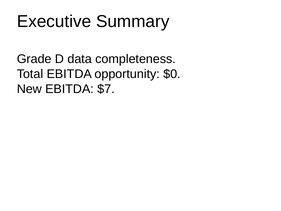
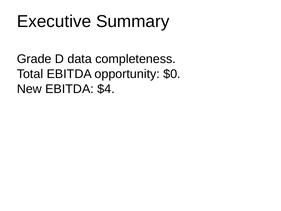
$7: $7 -> $4 (106, 89)
